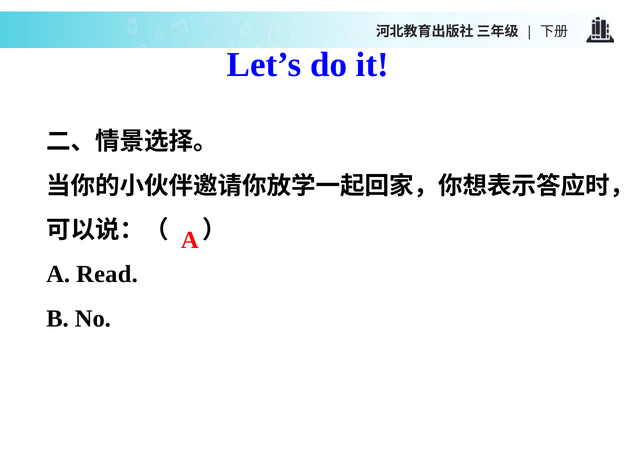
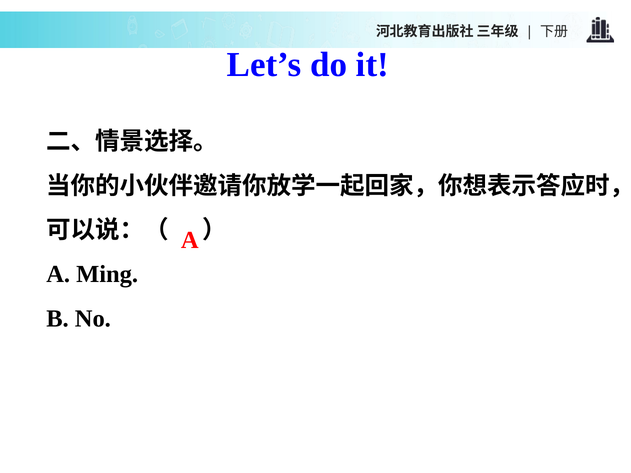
Read: Read -> Ming (107, 274)
